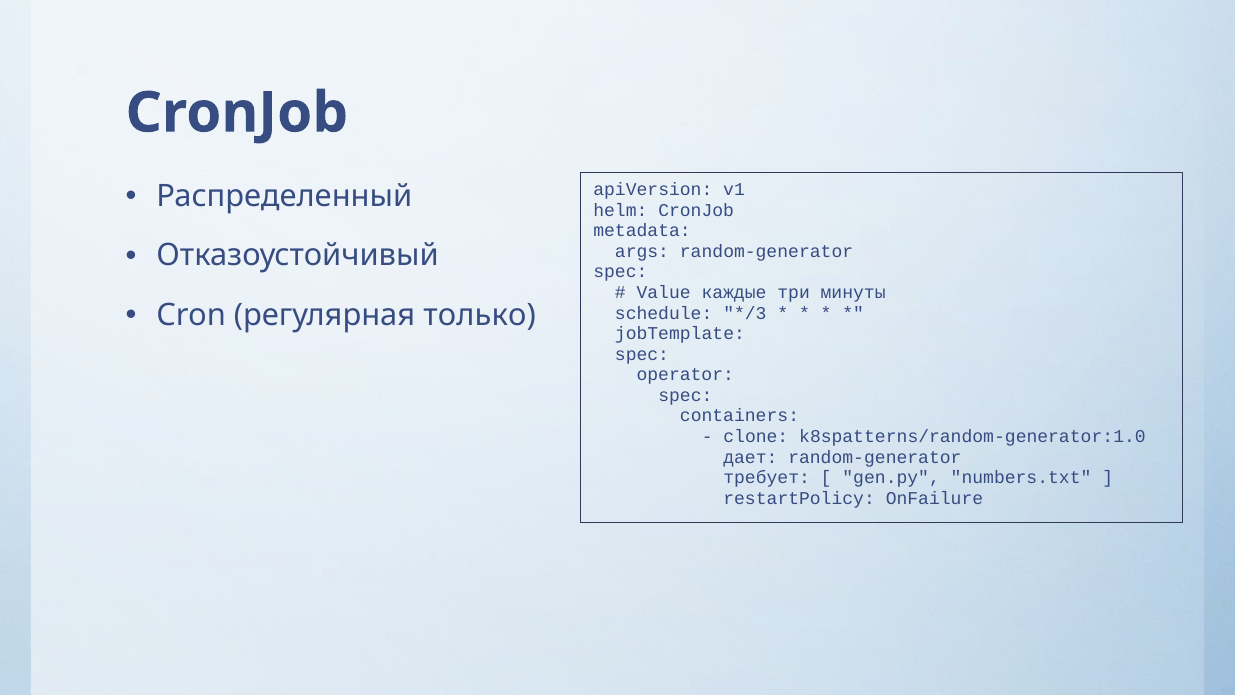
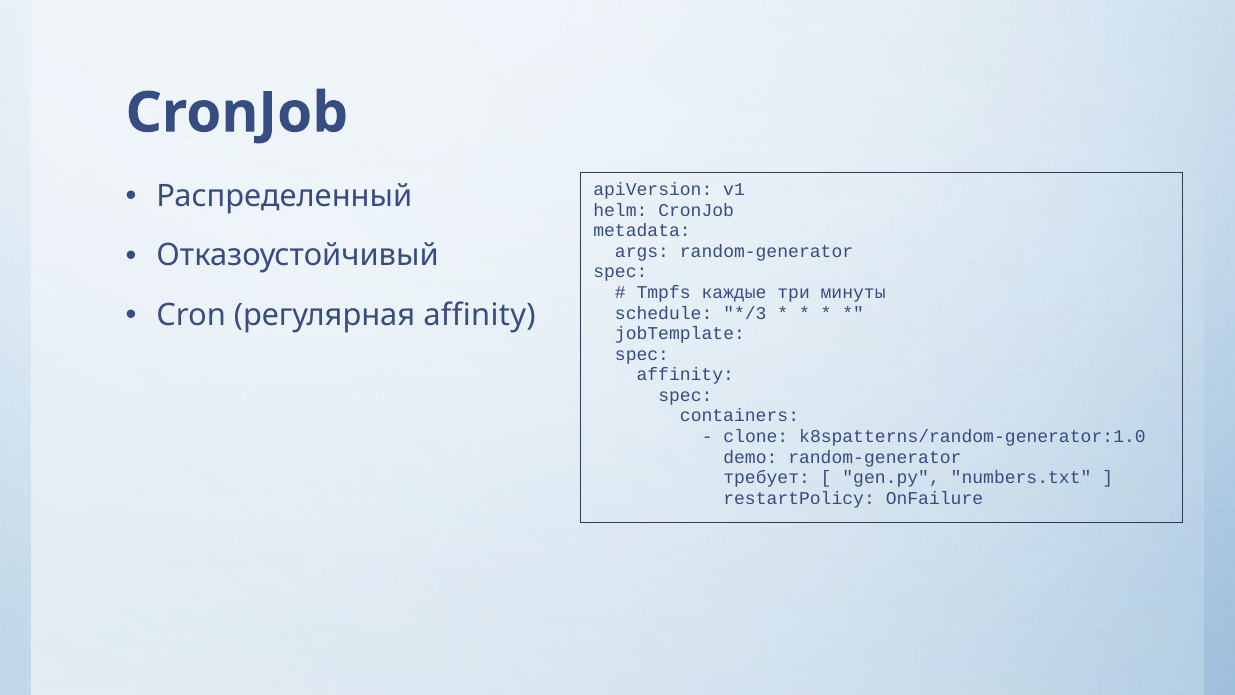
Value: Value -> Tmpfs (664, 292)
регулярная только: только -> affinity (479, 315)
operator: operator -> affinity (685, 375)
дает: дает -> demo (750, 457)
